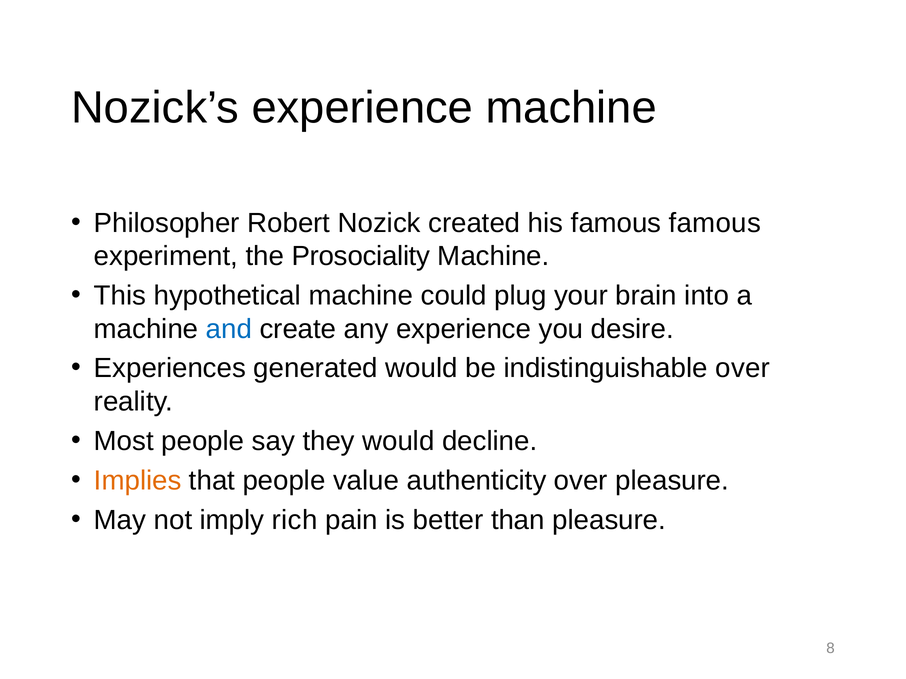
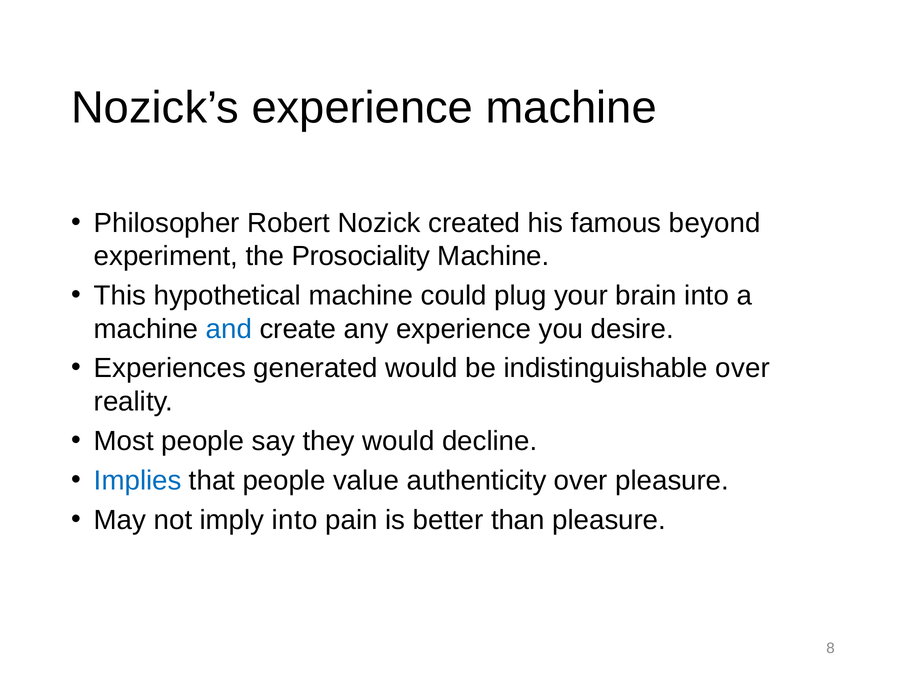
famous famous: famous -> beyond (715, 223)
Implies colour: orange -> blue (138, 481)
imply rich: rich -> into (295, 520)
